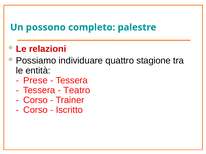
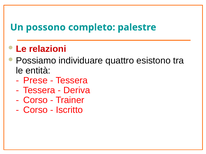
stagione: stagione -> esistono (154, 61)
Teatro: Teatro -> Deriva (77, 91)
